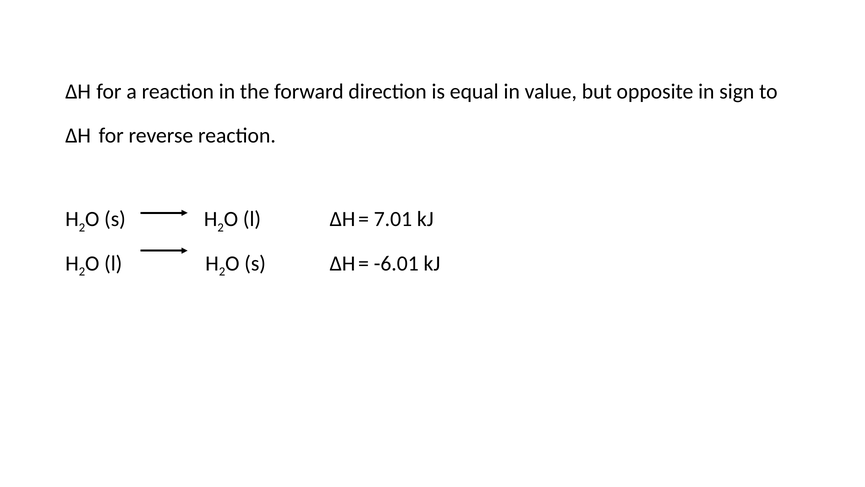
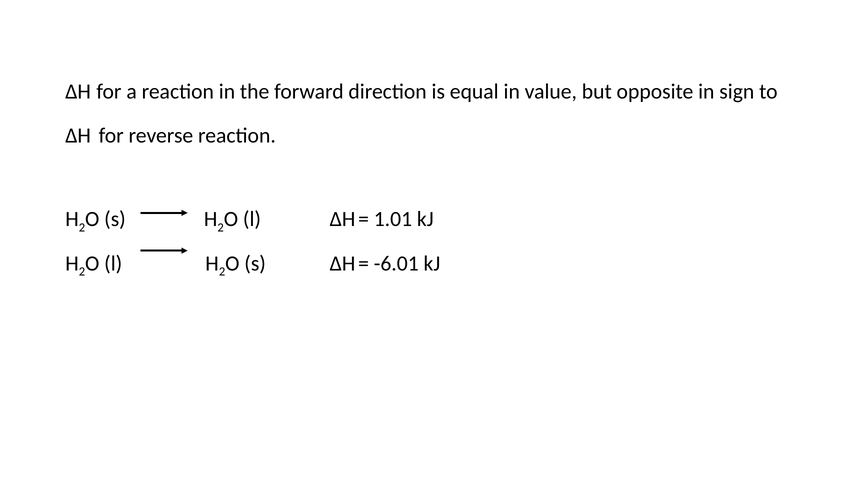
7.01: 7.01 -> 1.01 (393, 219)
